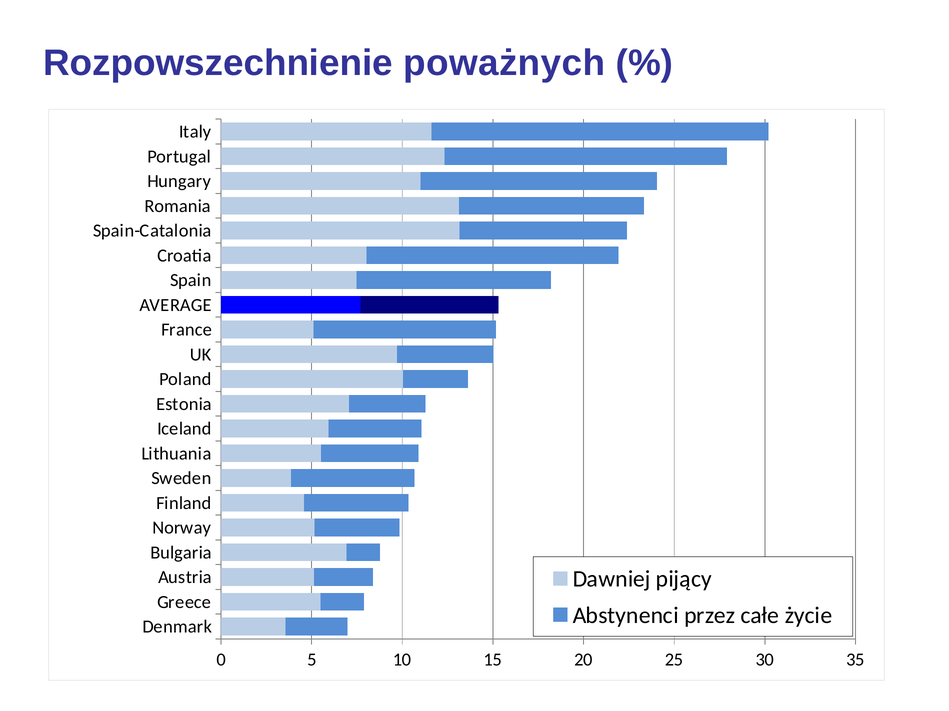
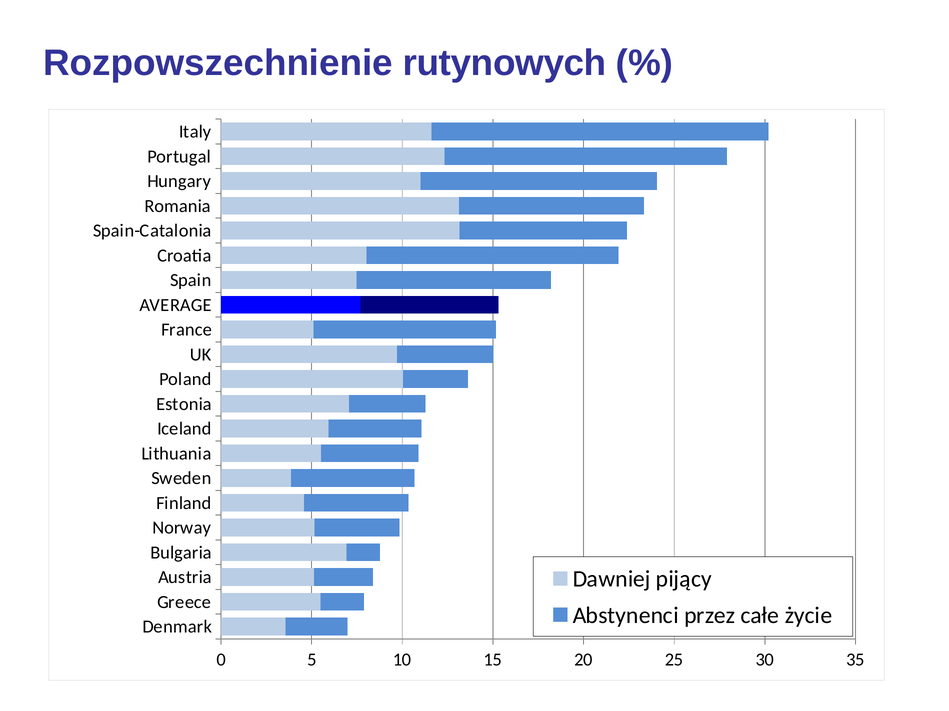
poważnych: poważnych -> rutynowych (505, 63)
